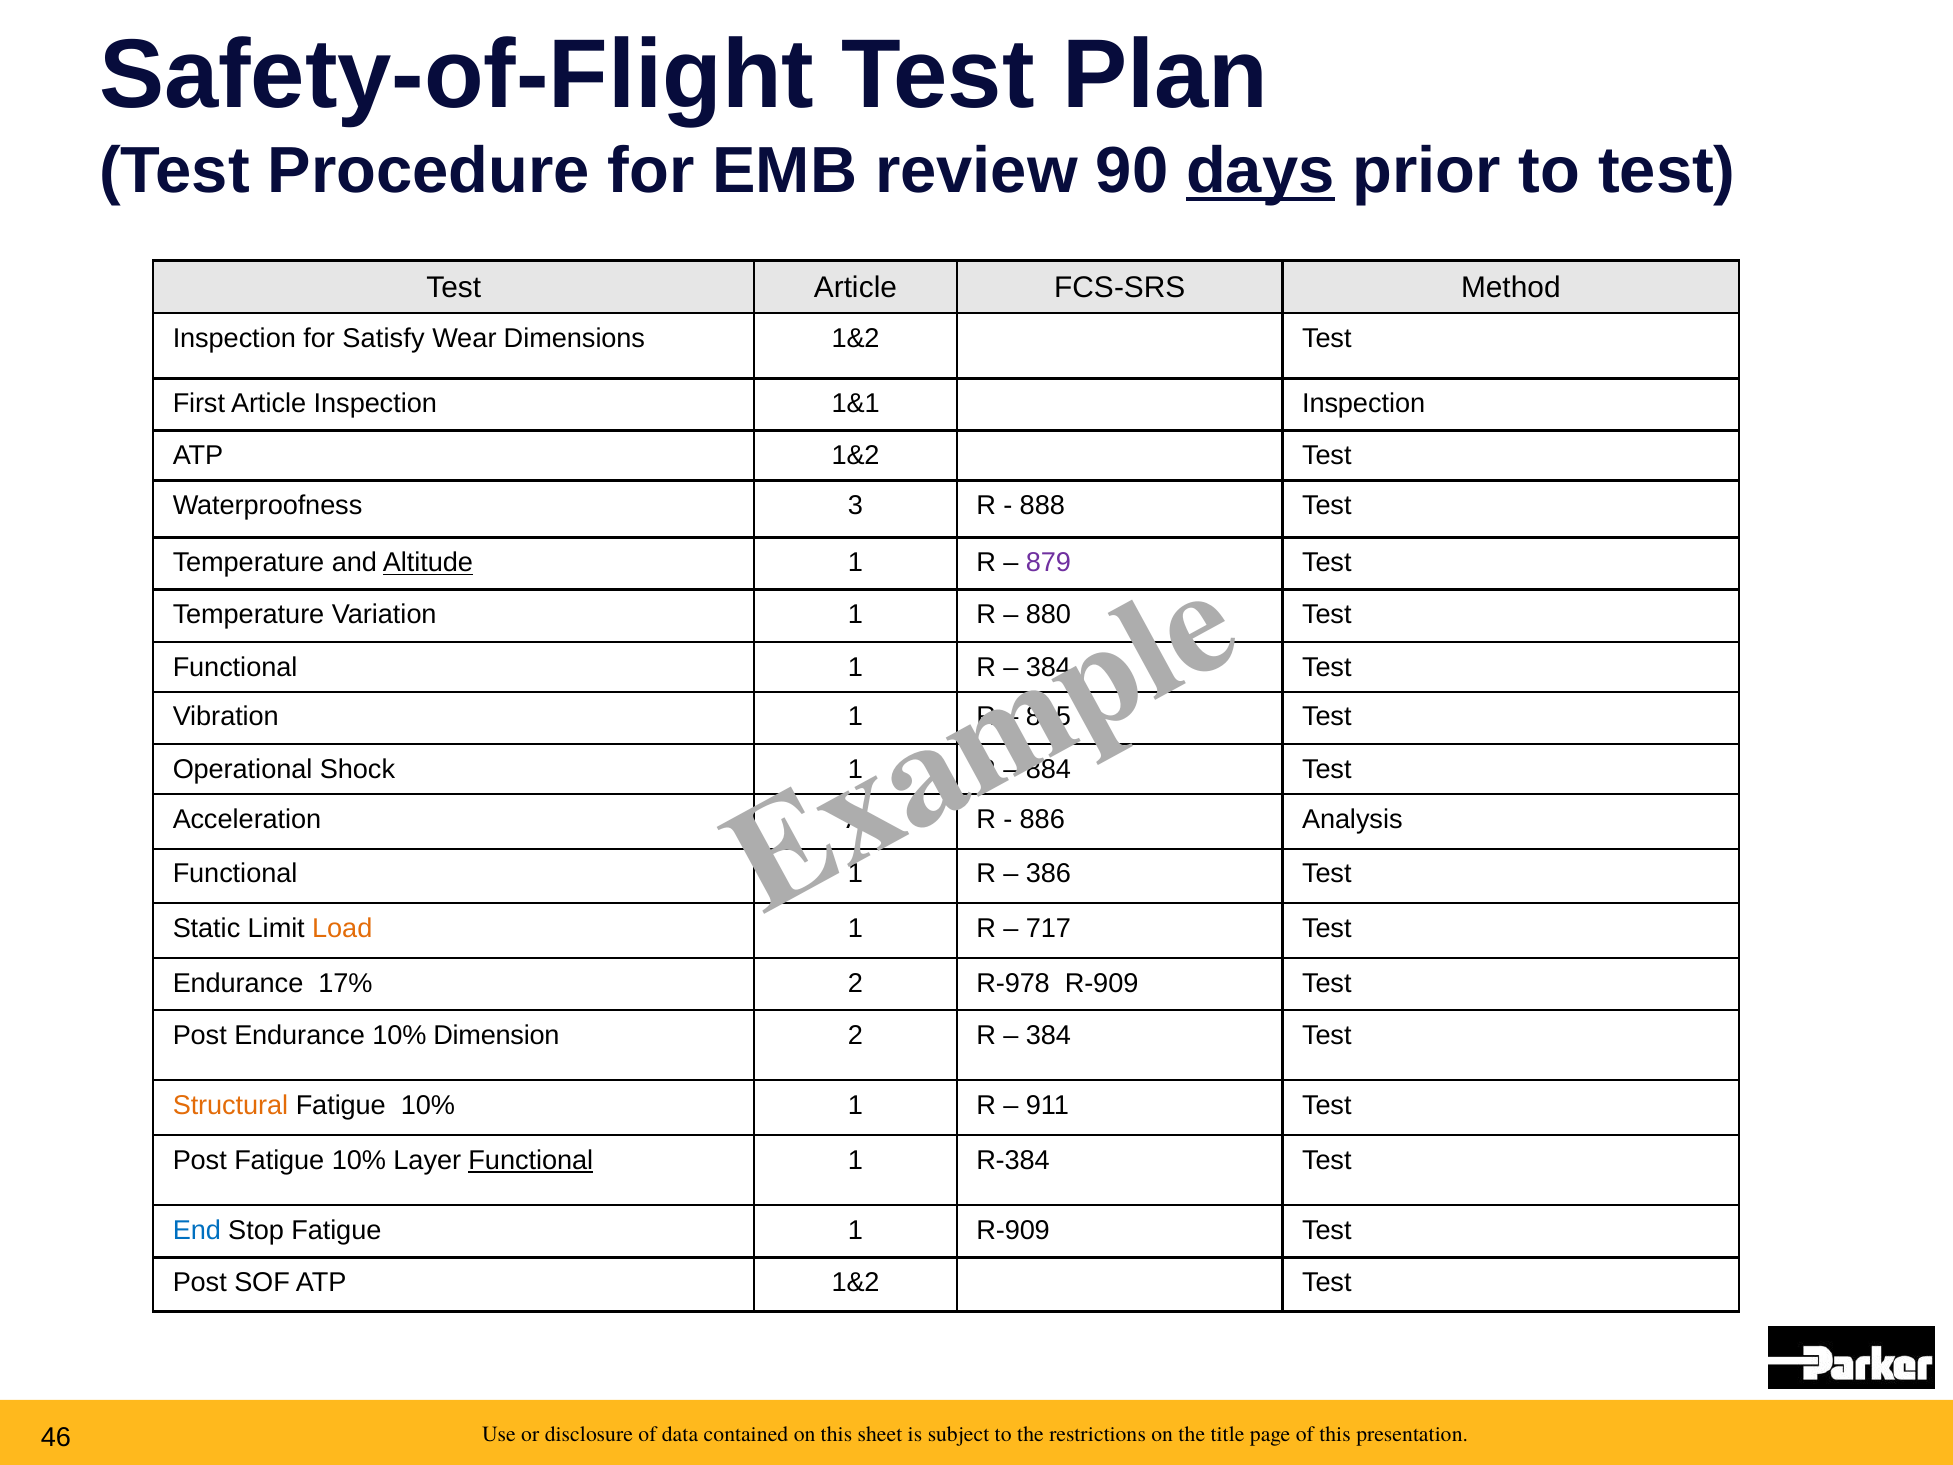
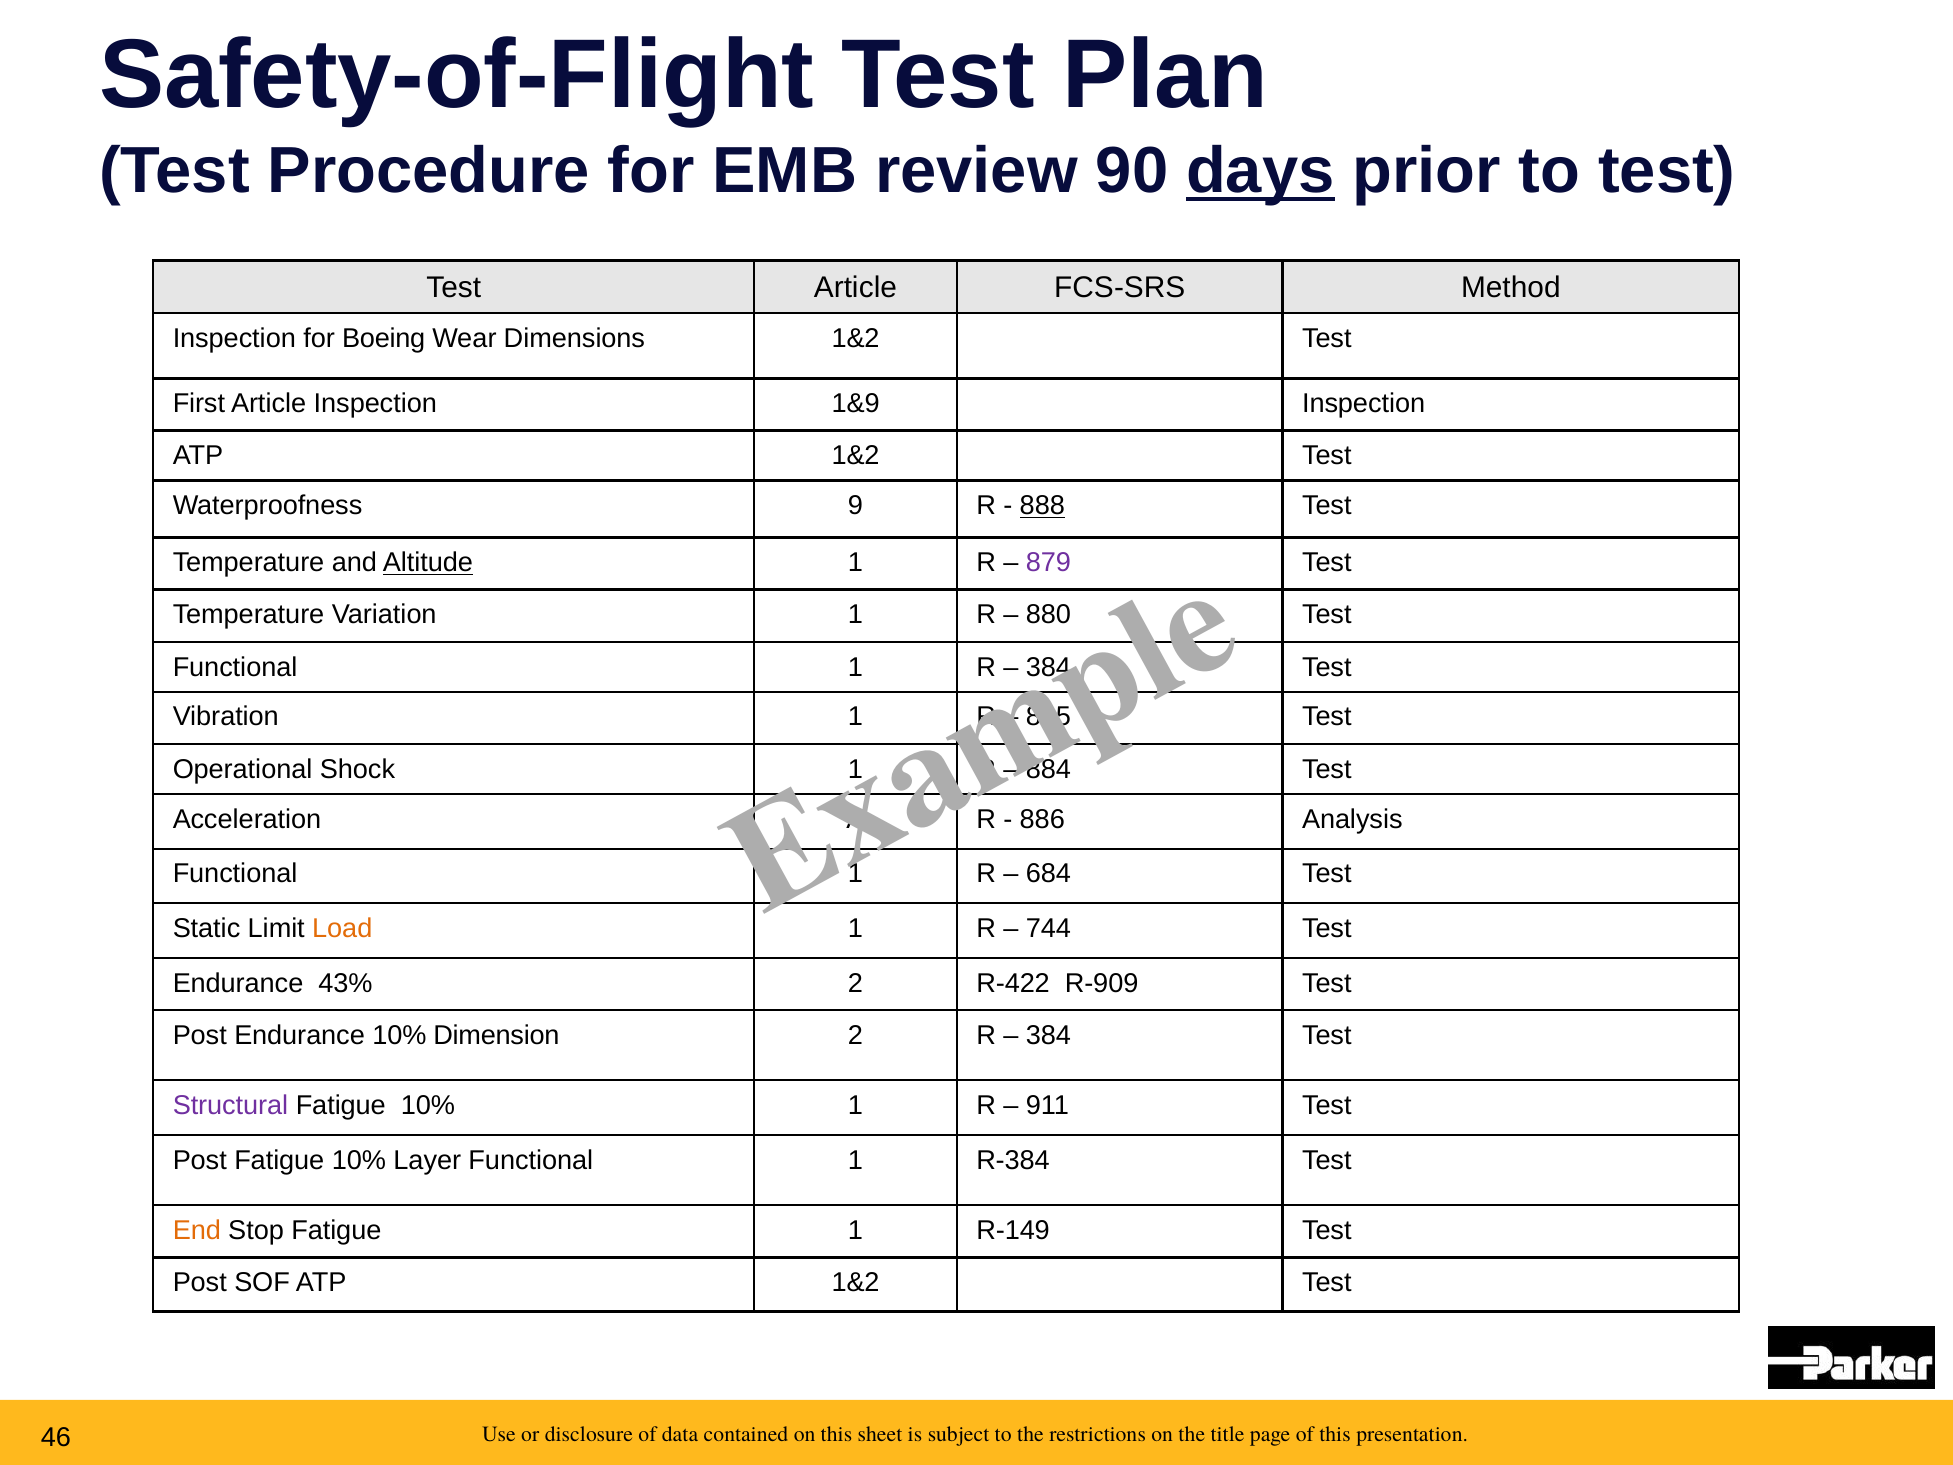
Satisfy: Satisfy -> Boeing (384, 339)
1&1: 1&1 -> 1&9 (856, 404)
3: 3 -> 9 (855, 506)
888 underline: none -> present (1042, 506)
386: 386 -> 684 (1048, 874)
717: 717 -> 744 (1048, 928)
17%: 17% -> 43% (345, 983)
R-978: R-978 -> R-422 (1013, 983)
Structural colour: orange -> purple (230, 1105)
Functional underline: present -> none (531, 1160)
End colour: blue -> orange (197, 1230)
1 R-909: R-909 -> R-149 (1013, 1230)
